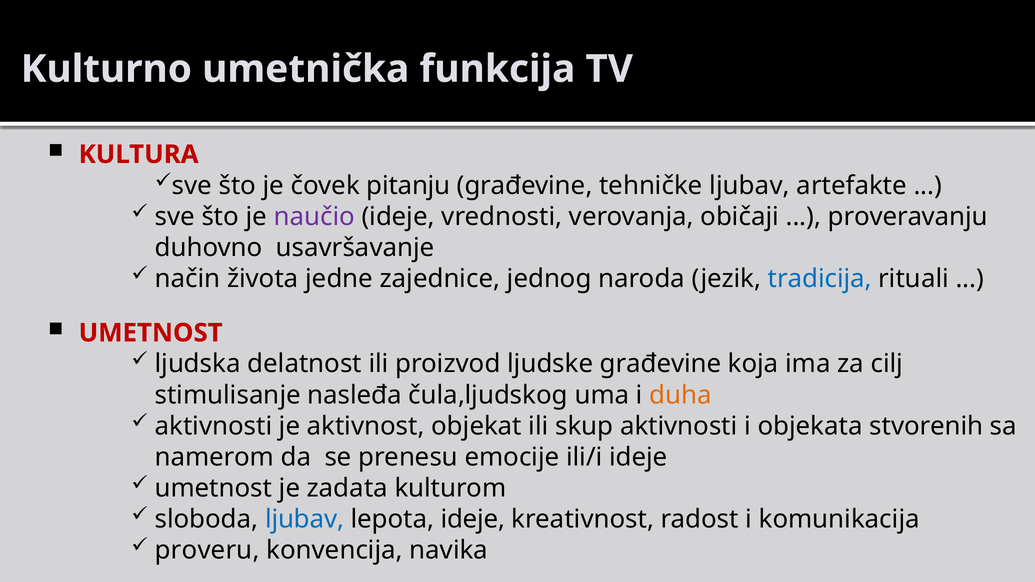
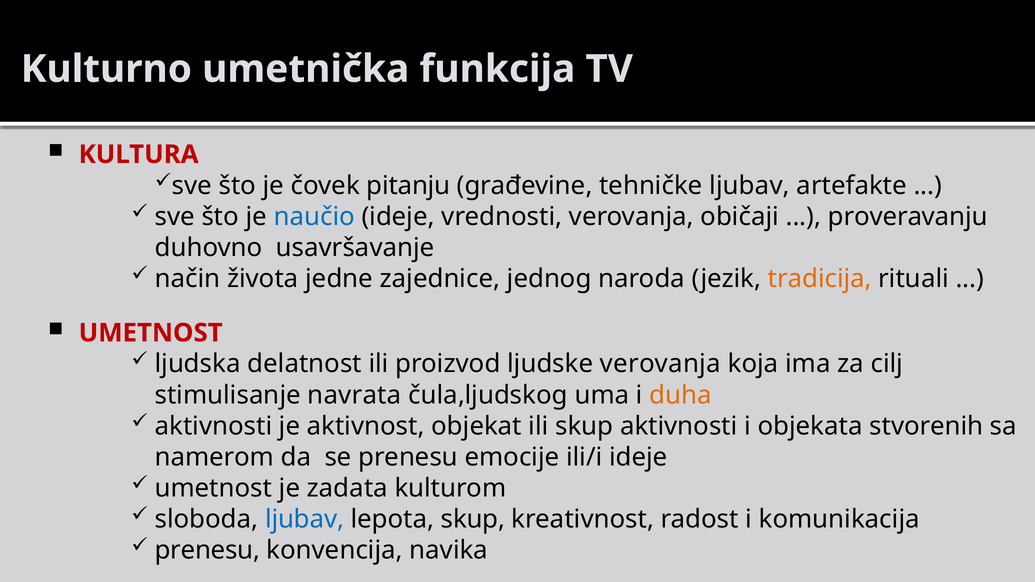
naučio colour: purple -> blue (314, 217)
tradicija colour: blue -> orange (820, 279)
ljudske građevine: građevine -> verovanja (660, 364)
nasleđa: nasleđa -> navrata (354, 395)
lepota ideje: ideje -> skup (473, 519)
proveru: proveru -> prenesu (207, 550)
